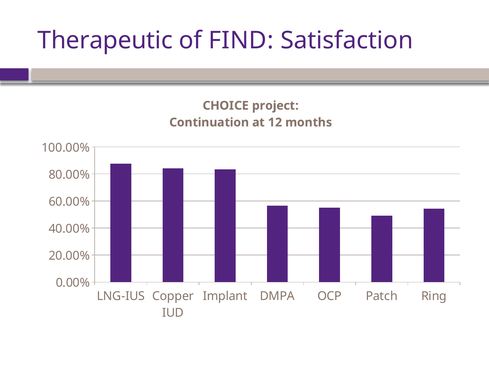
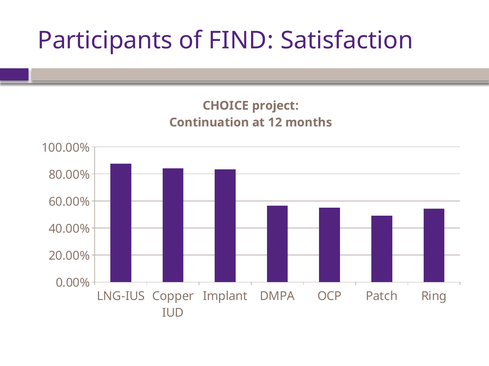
Therapeutic: Therapeutic -> Participants (105, 40)
